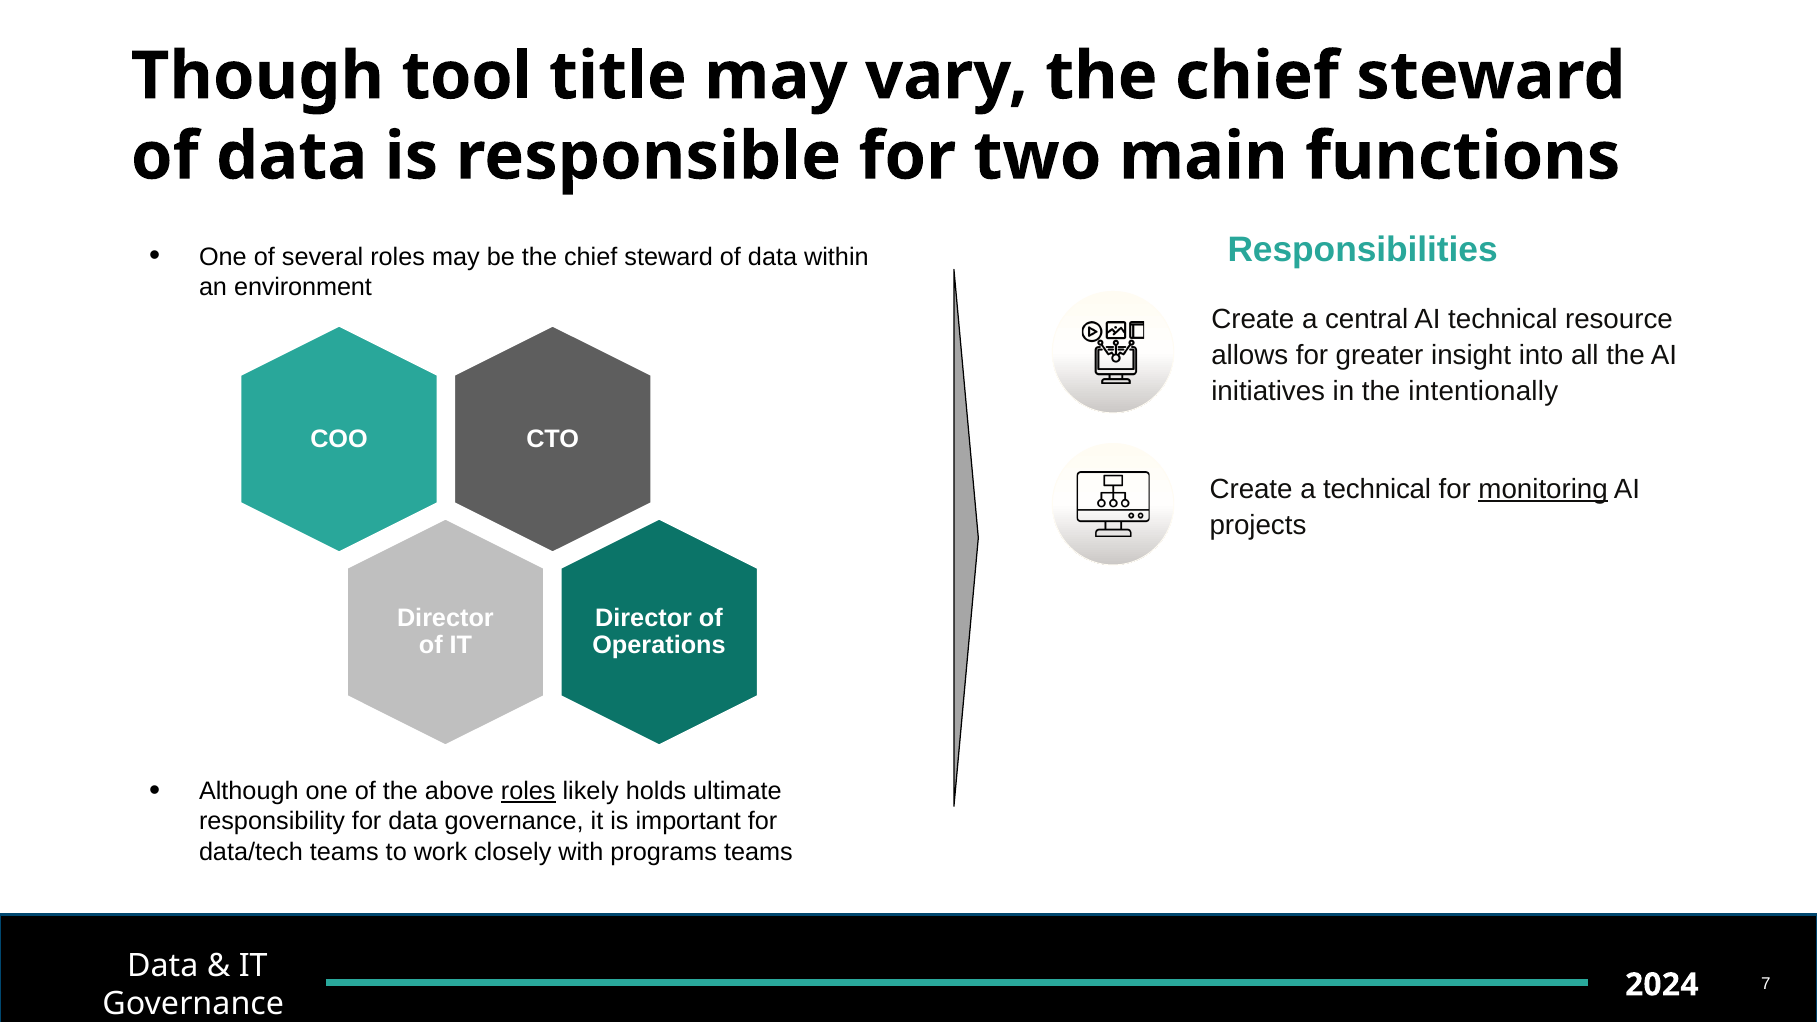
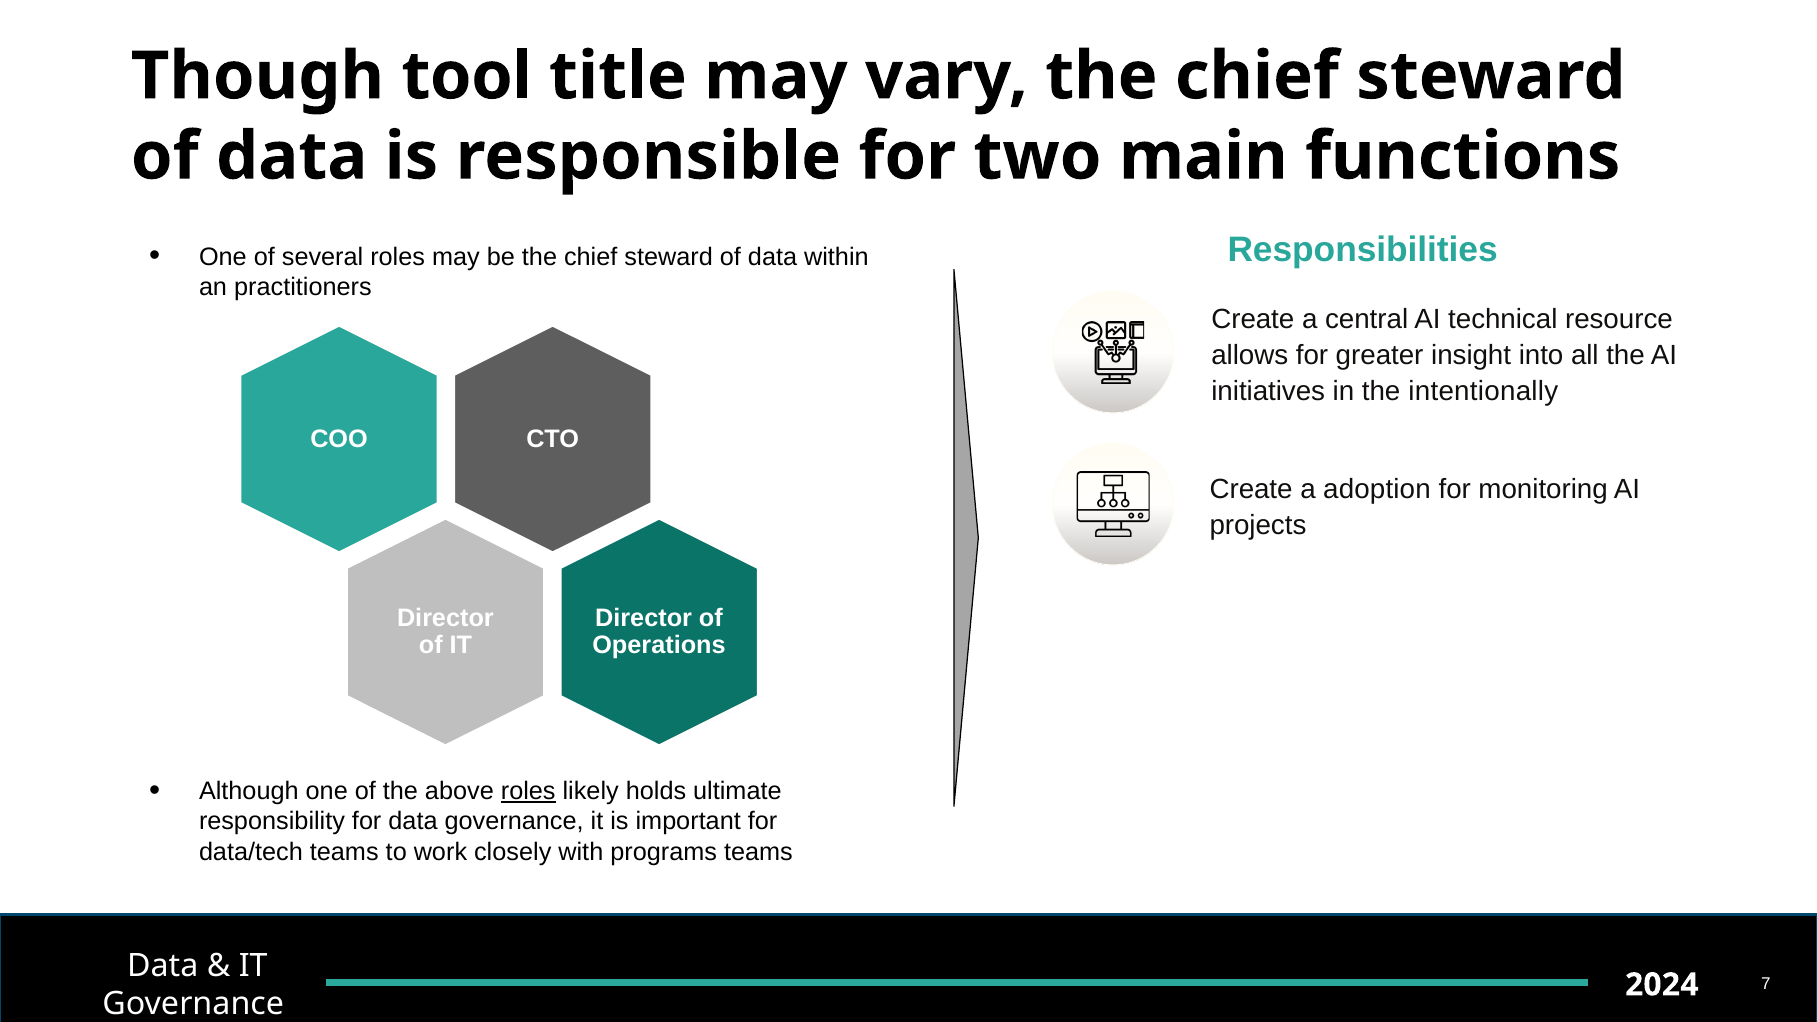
environment: environment -> practitioners (303, 287)
a technical: technical -> adoption (1377, 489)
monitoring underline: present -> none (1543, 489)
